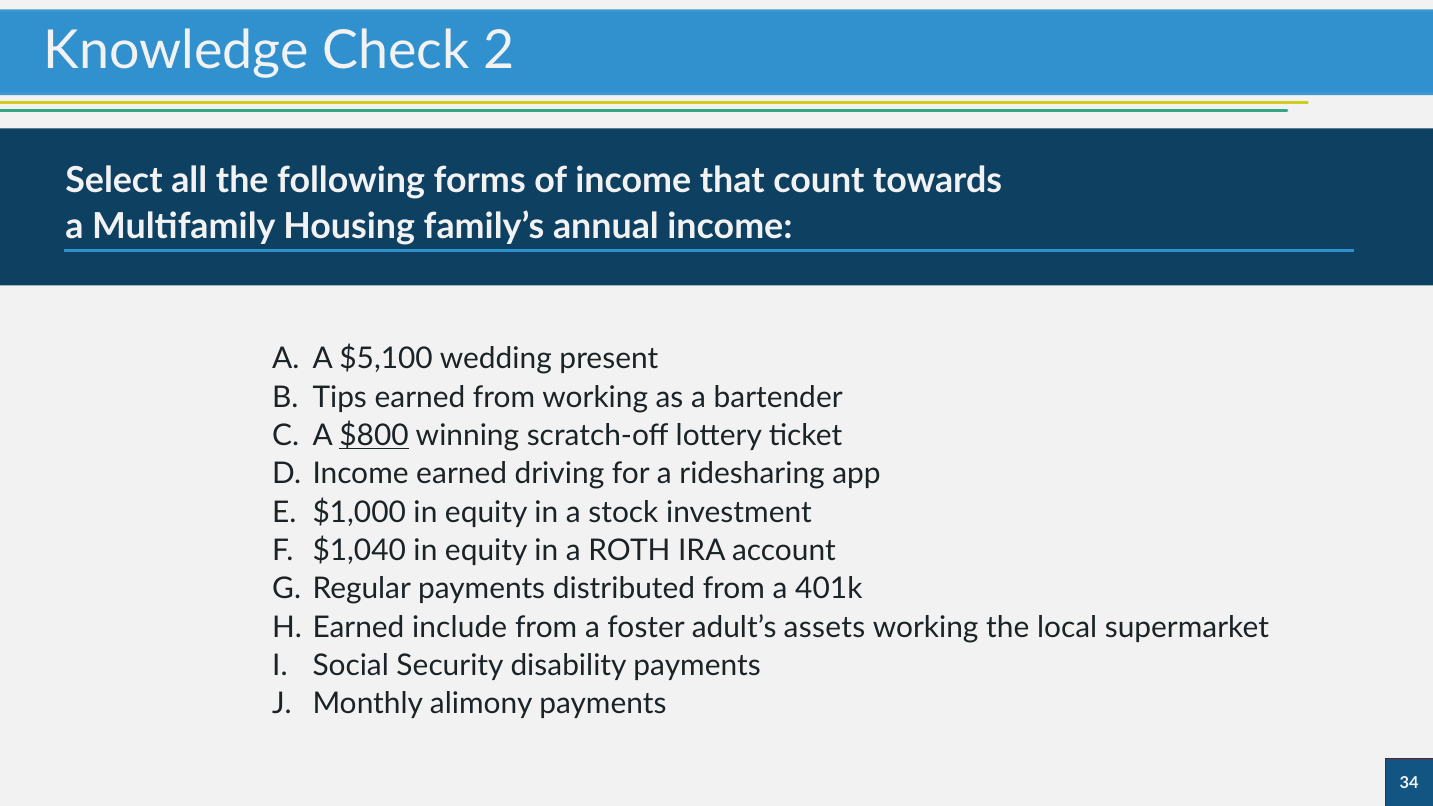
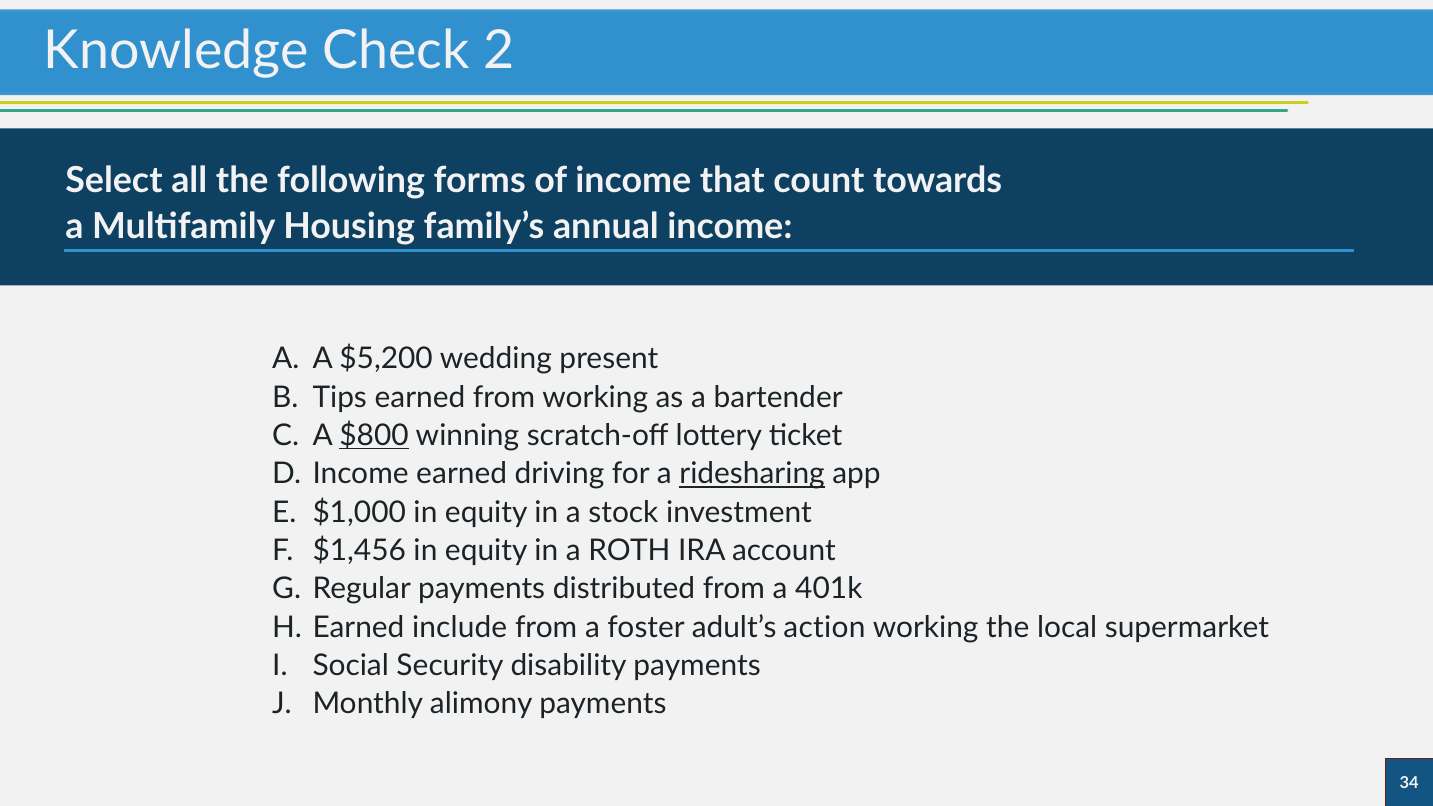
$5,100: $5,100 -> $5,200 (386, 359)
ridesharing underline: none -> present (752, 474)
$1,040: $1,040 -> $1,456 (359, 551)
assets: assets -> action (824, 627)
